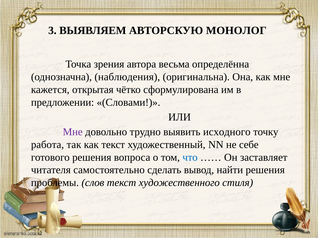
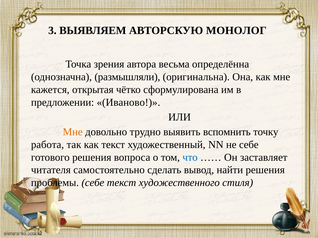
наблюдения: наблюдения -> размышляли (127, 77)
Словами: Словами -> Иваново (128, 103)
Мне colour: purple -> orange (73, 132)
исходного: исходного -> вспомнить (227, 132)
проблемы слов: слов -> себе (93, 183)
